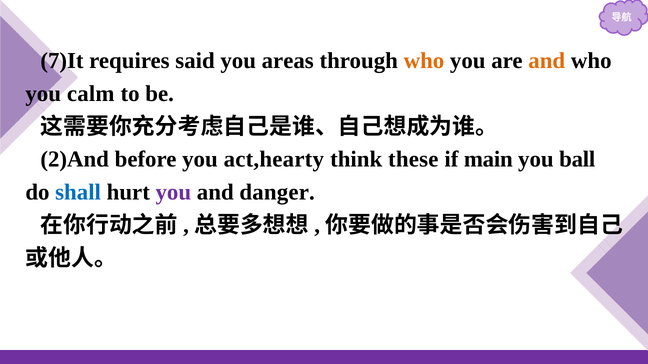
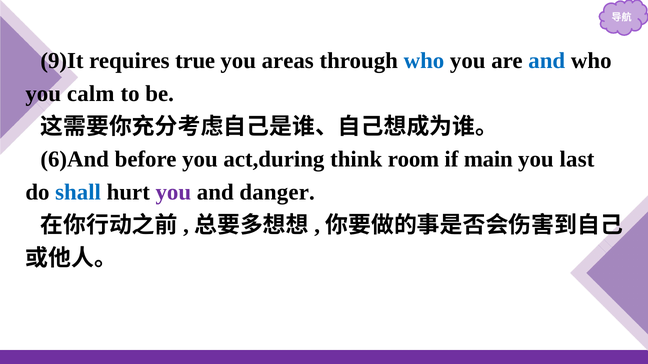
7)It: 7)It -> 9)It (62, 61)
said: said -> true (195, 61)
who colour: orange -> blue (424, 61)
and colour: orange -> blue (547, 61)
2)And: 2)And -> 6)And (75, 160)
act,hearty: act,hearty -> act,during (274, 160)
these: these -> room (413, 160)
ball: ball -> last (577, 160)
